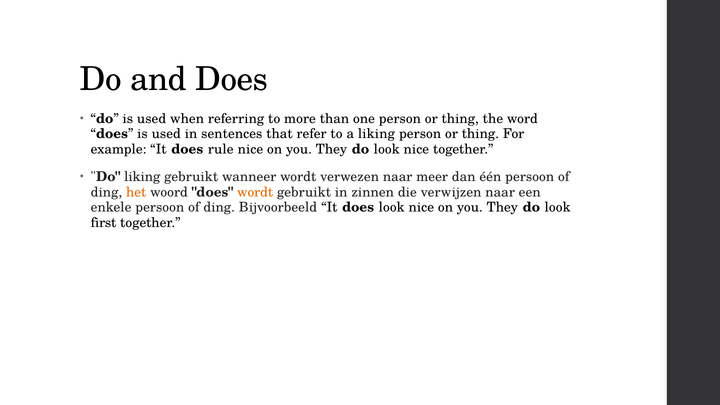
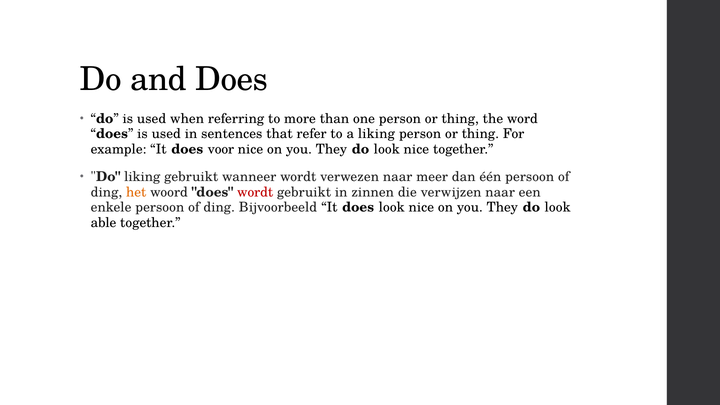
rule: rule -> voor (221, 149)
wordt colour: orange -> red (255, 192)
first: first -> able (103, 223)
